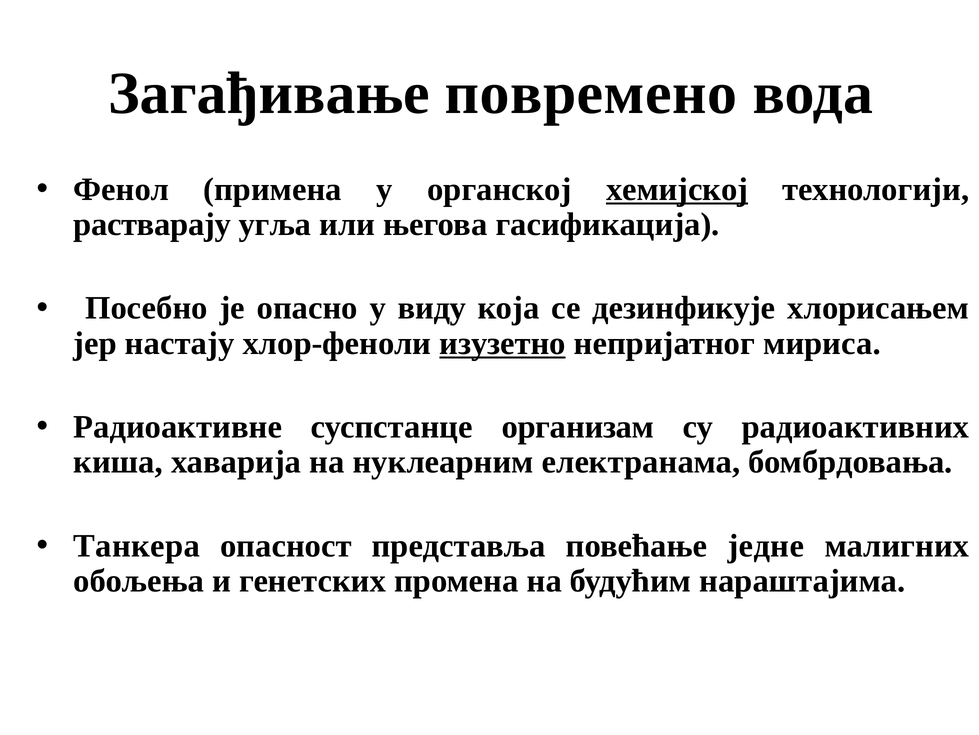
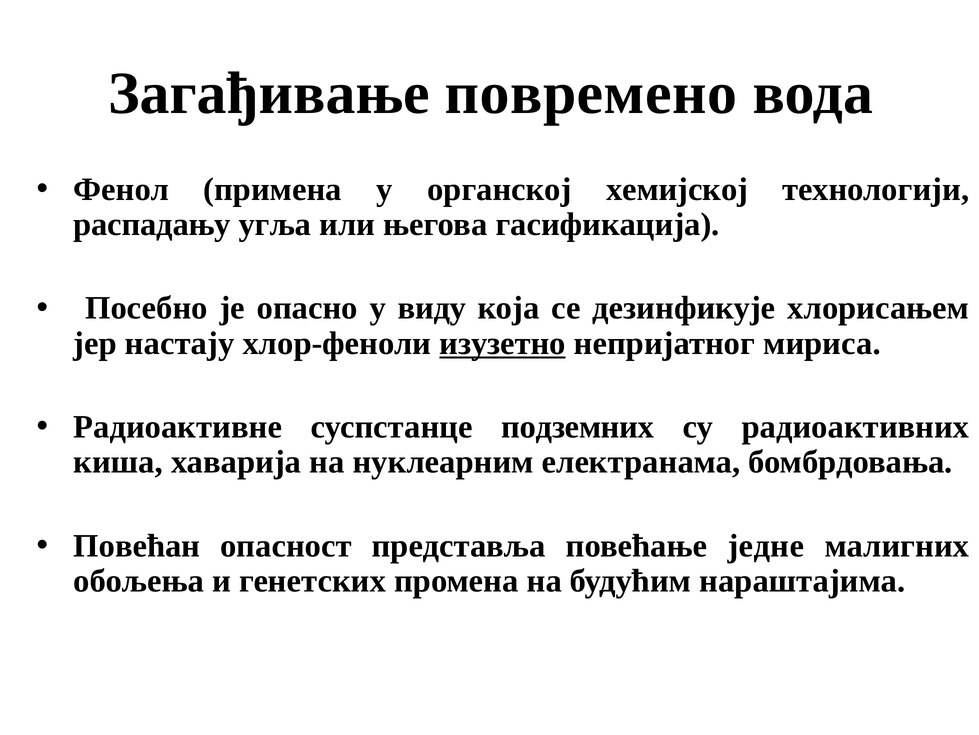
хемијској underline: present -> none (677, 189)
растварају: растварају -> распадању (152, 224)
организам: организам -> подземних (578, 427)
Танкера: Танкера -> Повећан (137, 545)
